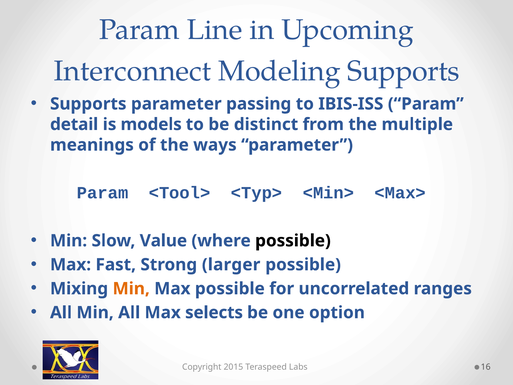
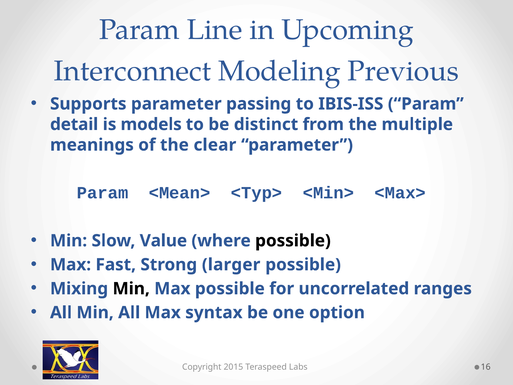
Modeling Supports: Supports -> Previous (403, 71)
ways: ways -> clear (215, 145)
<Tool>: <Tool> -> <Mean> (180, 193)
Min colour: orange -> black (131, 288)
selects: selects -> syntax (214, 312)
